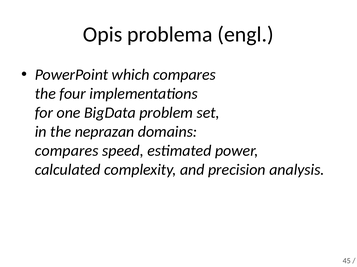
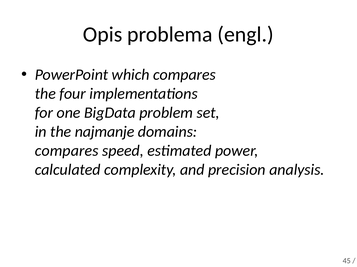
neprazan: neprazan -> najmanje (105, 132)
